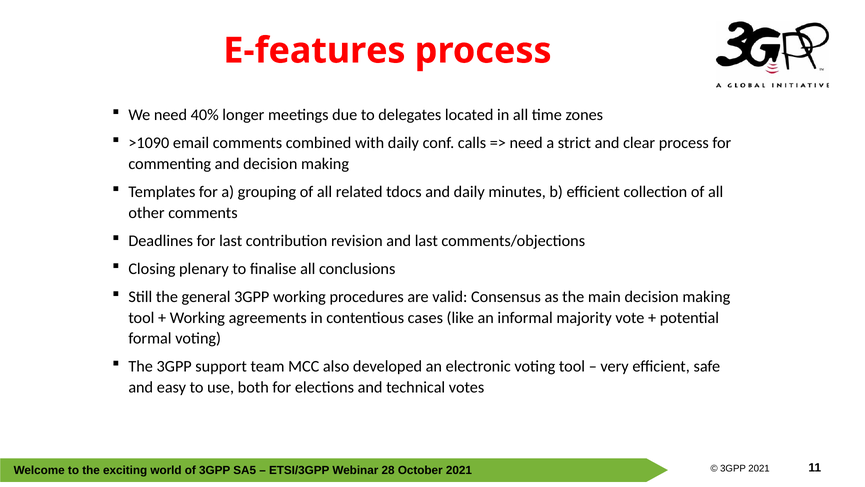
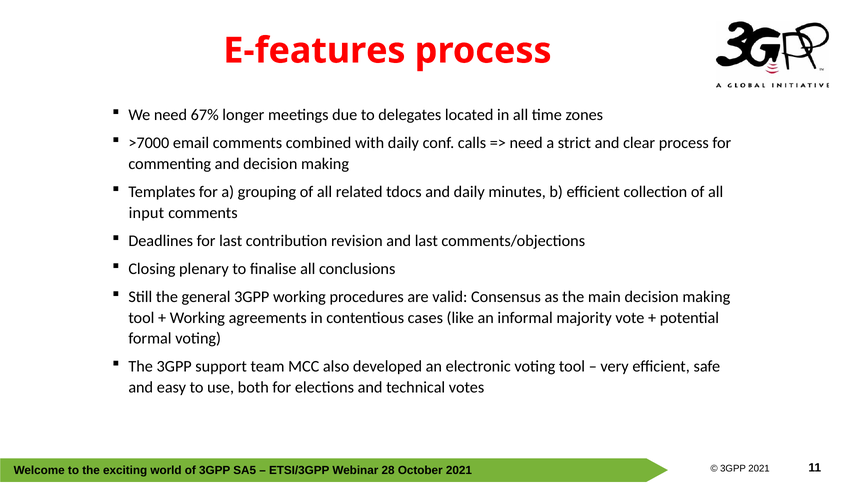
40%: 40% -> 67% (205, 115)
>1090: >1090 -> >7000 (149, 143)
other: other -> input (146, 213)
